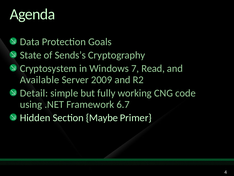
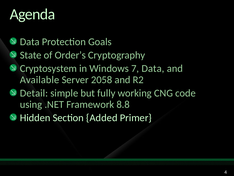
Sends’s: Sends’s -> Order’s (70, 55)
7 Read: Read -> Data (153, 68)
2009: 2009 -> 2058 (102, 80)
6.7: 6.7 -> 8.8 (123, 104)
Maybe: Maybe -> Added (102, 117)
